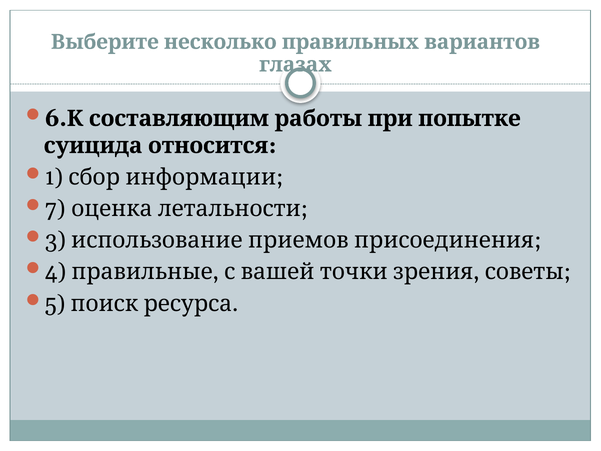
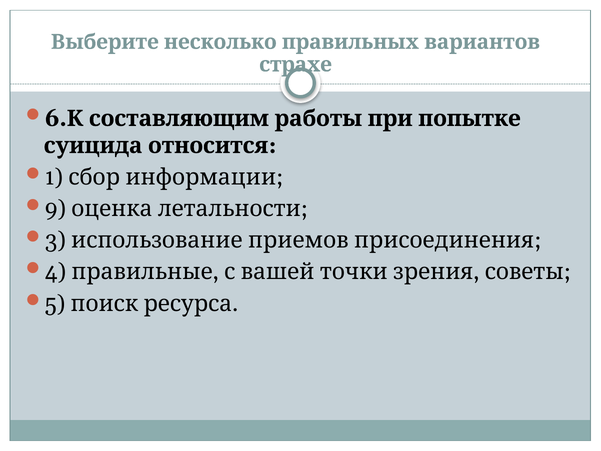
глазах: глазах -> страхе (296, 64)
7: 7 -> 9 (55, 209)
